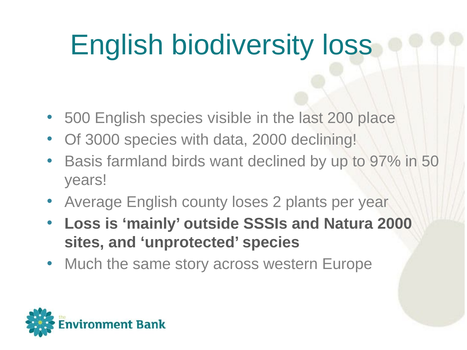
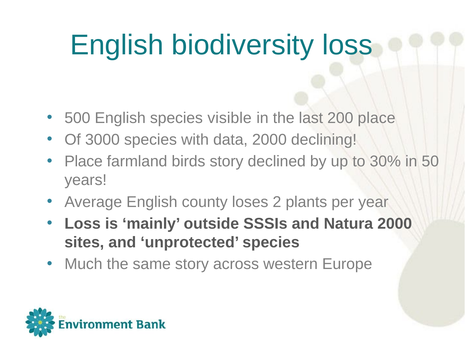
Basis: Basis -> Place (84, 162)
birds want: want -> story (227, 162)
97%: 97% -> 30% (385, 162)
